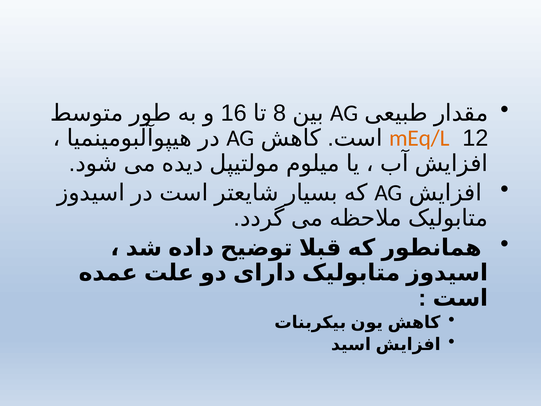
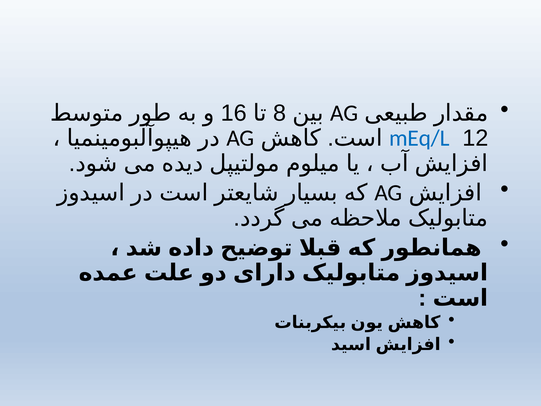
mEq/L colour: orange -> blue (419, 138)
